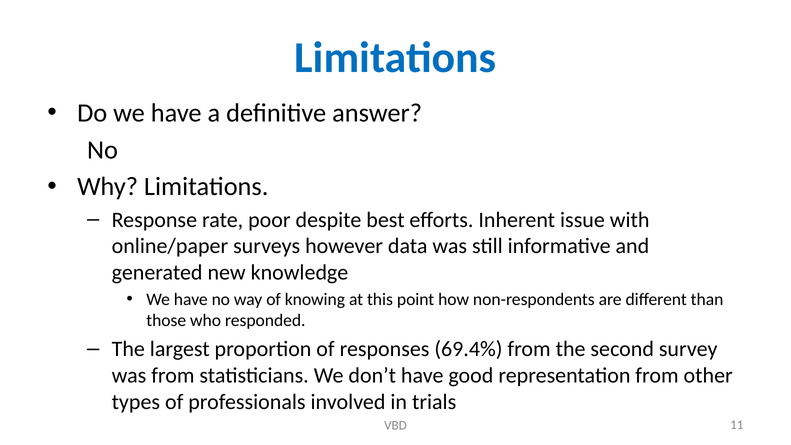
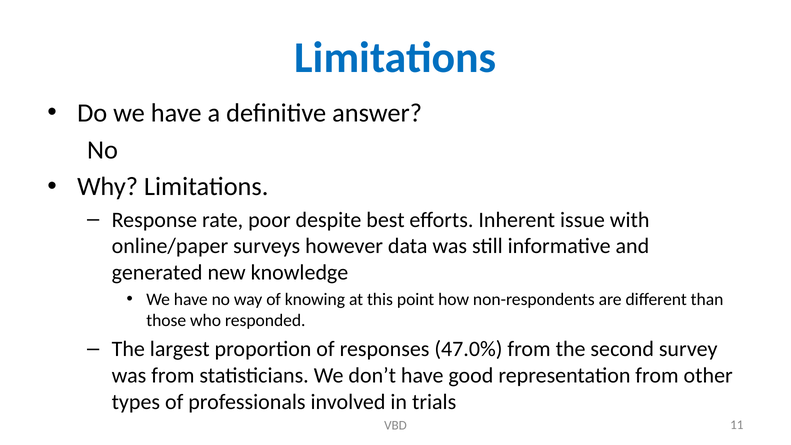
69.4%: 69.4% -> 47.0% (468, 349)
